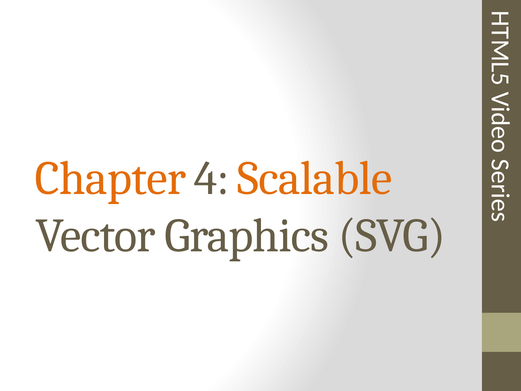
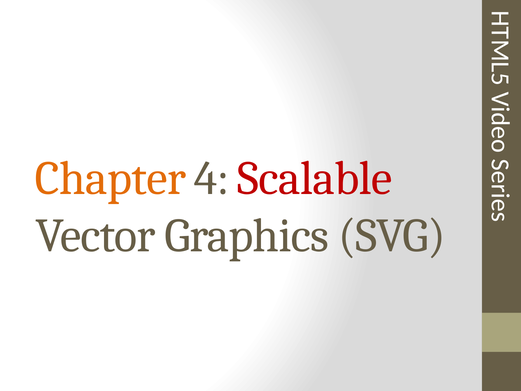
Scalable colour: orange -> red (315, 178)
